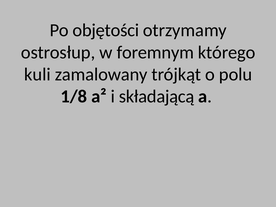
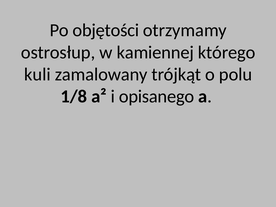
foremnym: foremnym -> kamiennej (155, 52)
składającą: składającą -> opisanego (157, 97)
